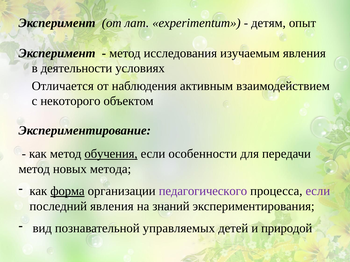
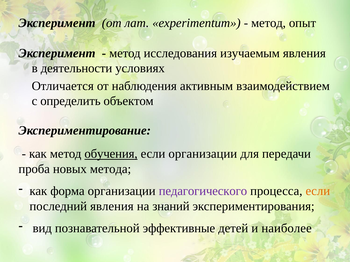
детям: детям -> метод (269, 23)
некоторого: некоторого -> определить (70, 101)
если особенности: особенности -> организации (203, 154)
метод: метод -> проба (34, 169)
форма underline: present -> none (67, 191)
если colour: purple -> orange (318, 191)
управляемых: управляемых -> эффективные (179, 229)
природой: природой -> наиболее (287, 229)
